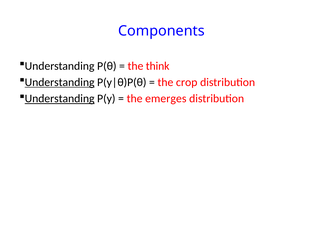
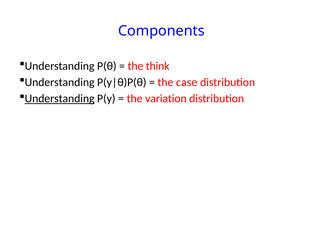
Understanding underline: present -> none (60, 82)
crop: crop -> case (187, 82)
emerges: emerges -> variation (166, 99)
